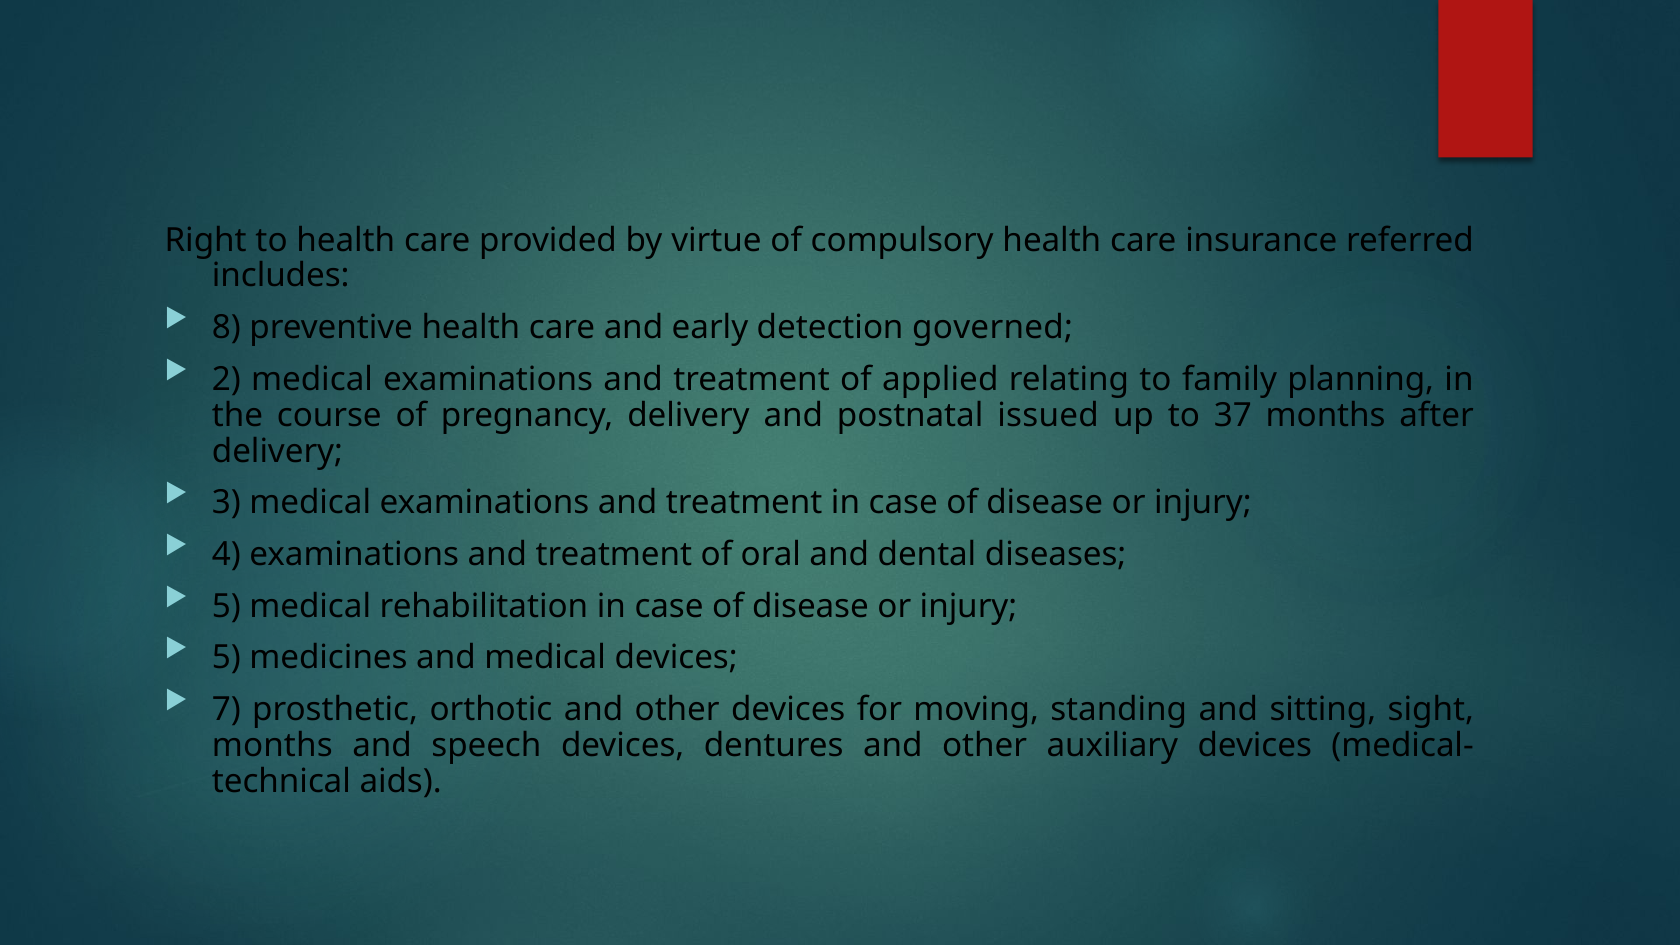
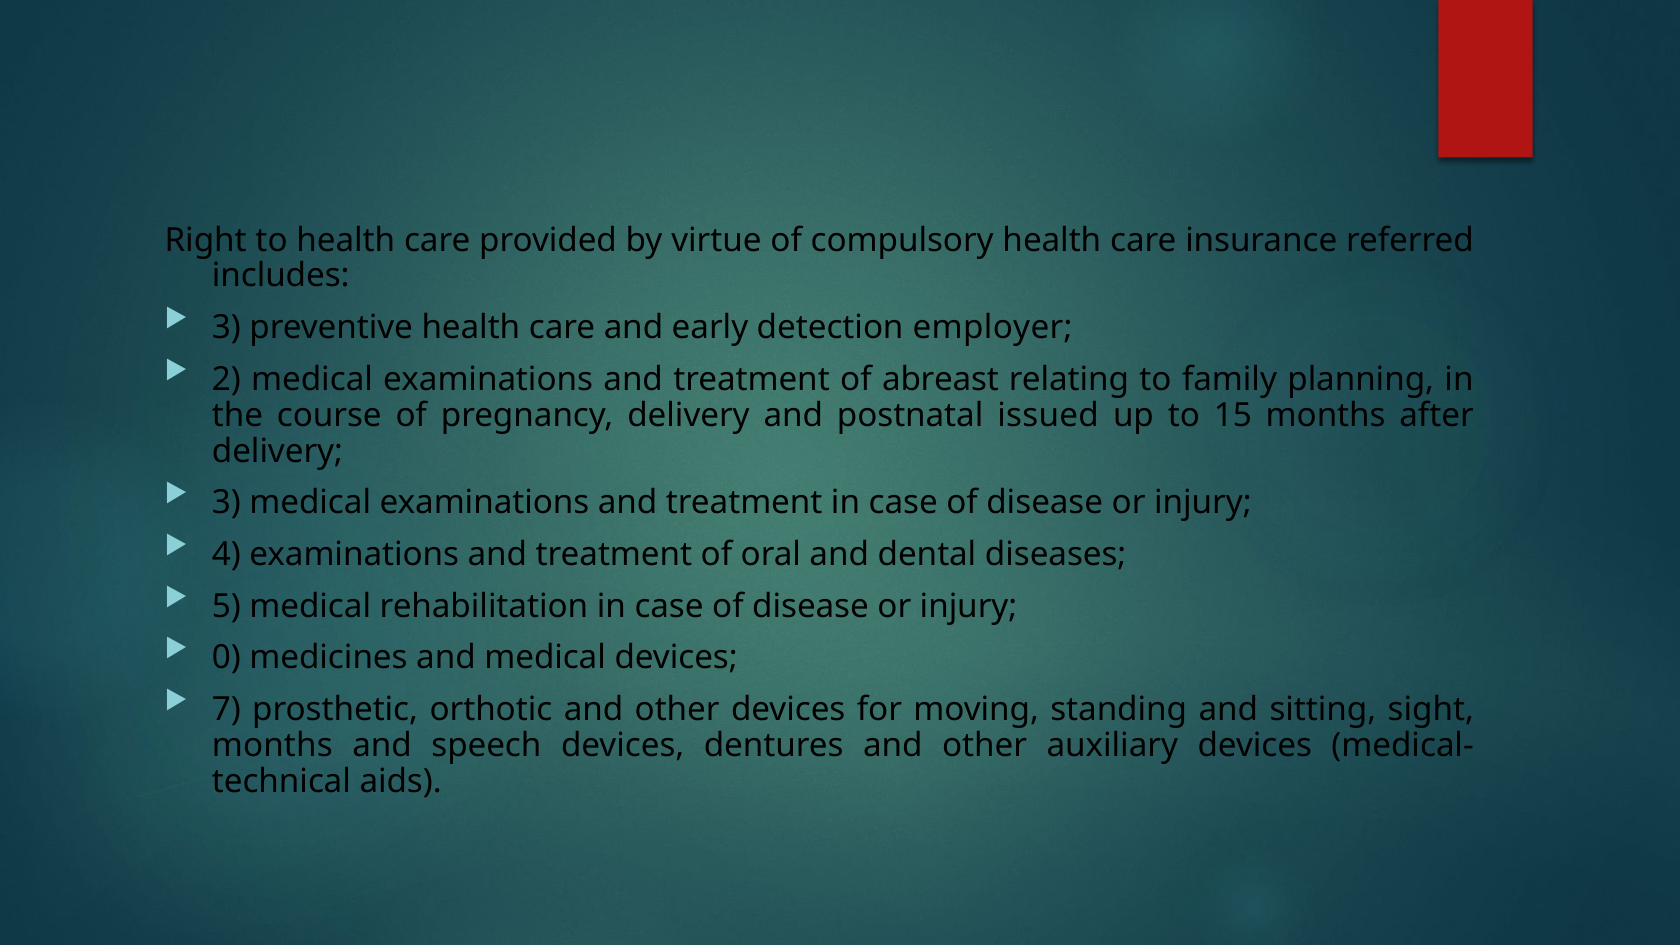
8: 8 -> 3 (226, 328)
governed: governed -> employer (993, 328)
applied: applied -> abreast (940, 379)
37: 37 -> 15 (1233, 415)
5: 5 -> 0 (226, 658)
